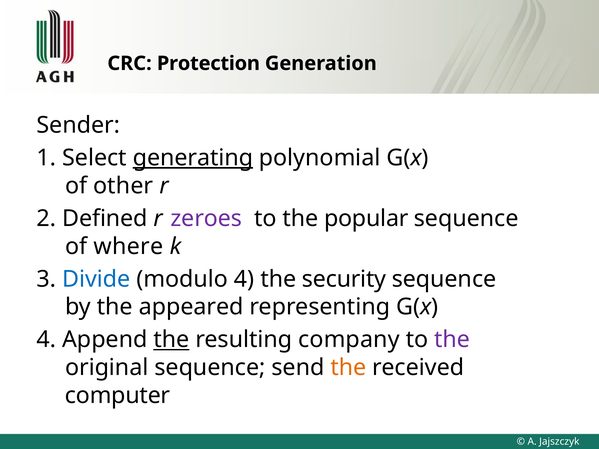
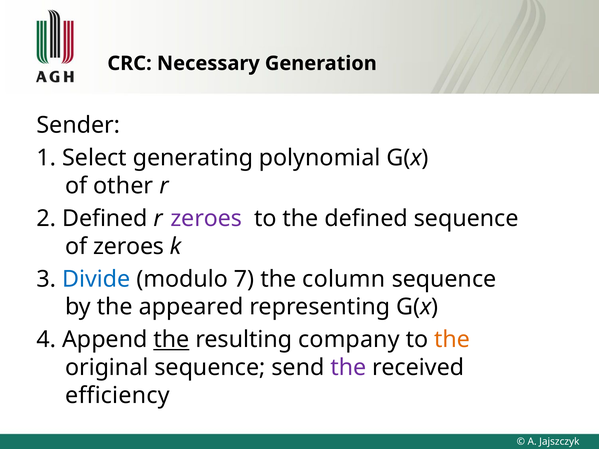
Protection: Protection -> Necessary (208, 63)
generating underline: present -> none (193, 158)
the popular: popular -> defined (366, 219)
of where: where -> zeroes (129, 247)
modulo 4: 4 -> 7 (244, 279)
security: security -> column (344, 279)
the colour: purple -> orange (452, 340)
the colour: orange -> purple (348, 368)
computer: computer -> efficiency (117, 396)
